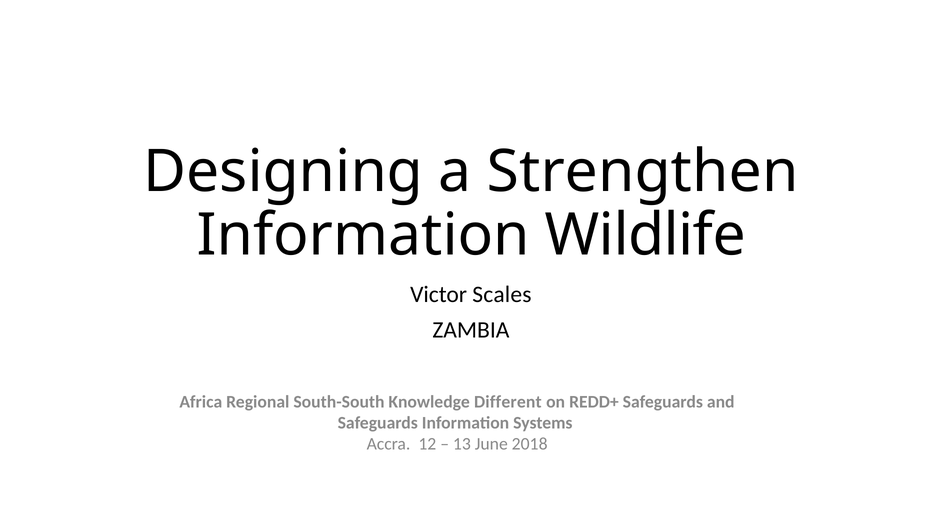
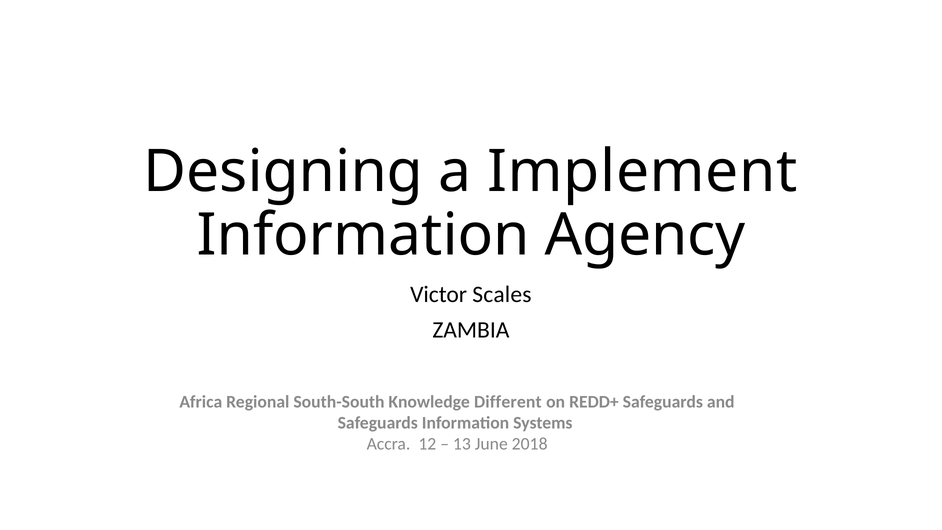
Strengthen: Strengthen -> Implement (642, 172)
Wildlife: Wildlife -> Agency (645, 235)
